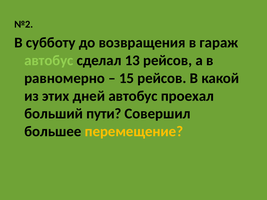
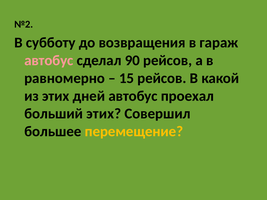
автобус colour: light green -> pink (49, 60)
13: 13 -> 90 (132, 60)
больший пути: пути -> этих (104, 114)
